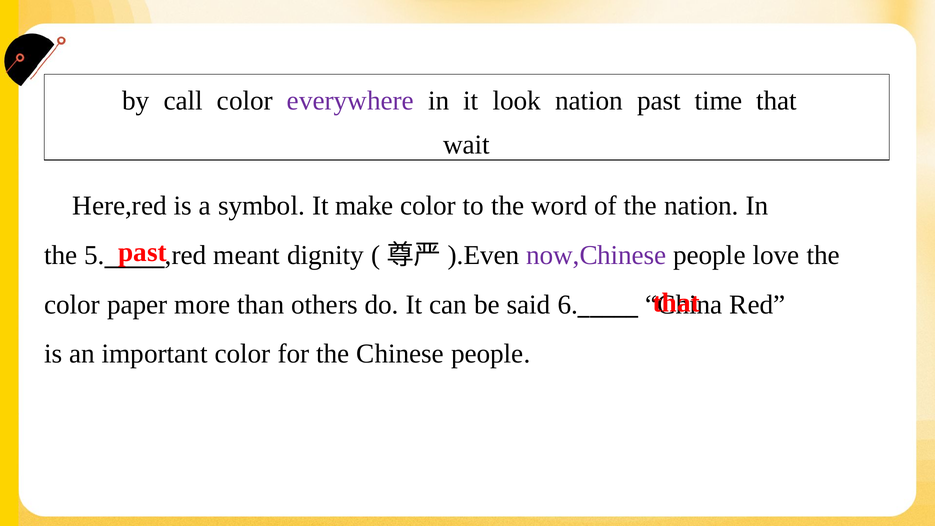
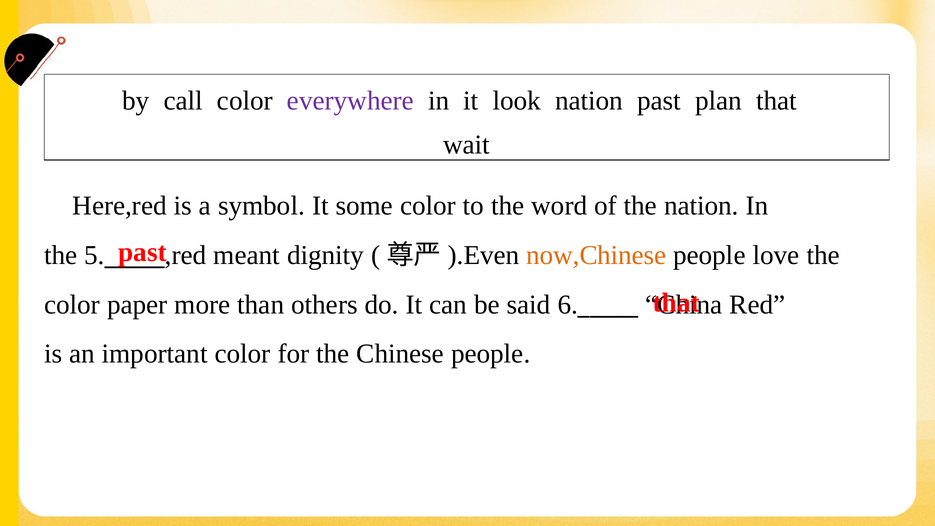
time: time -> plan (719, 101)
make: make -> some (364, 206)
now,Chinese colour: purple -> orange (596, 255)
